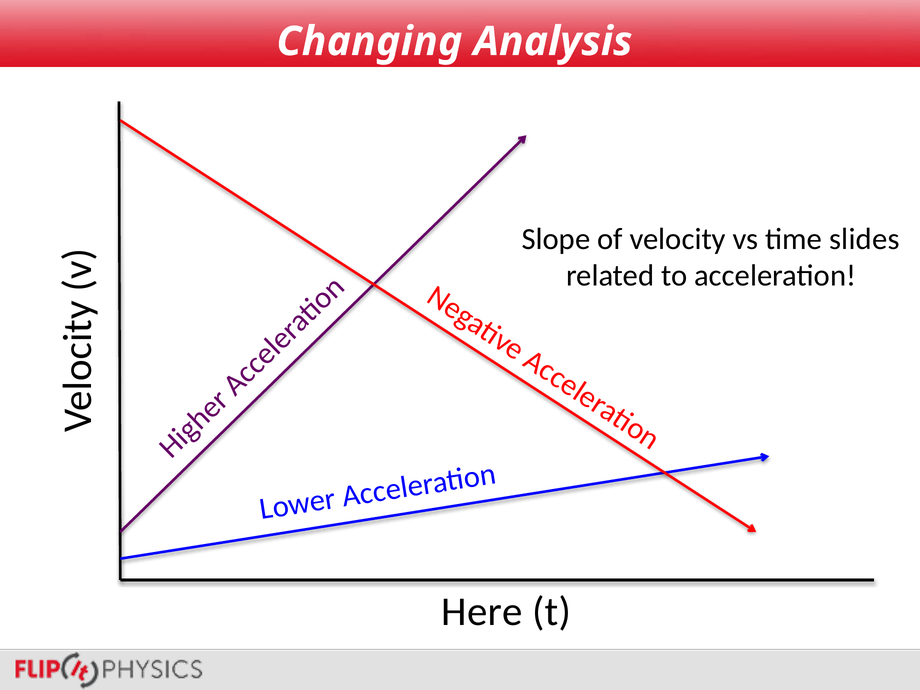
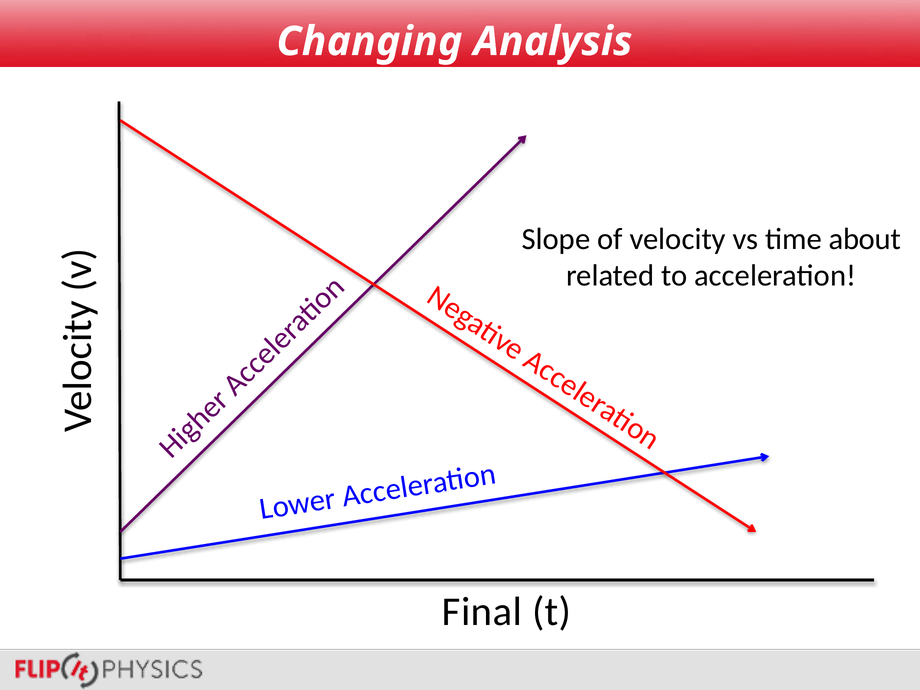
slides: slides -> about (865, 239)
Here: Here -> Final (482, 612)
